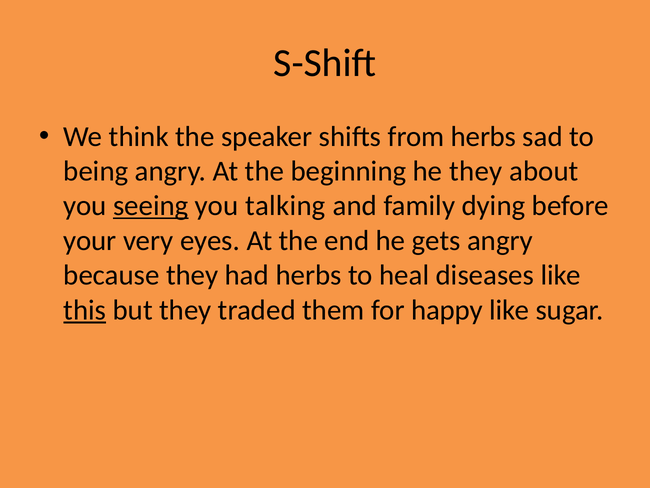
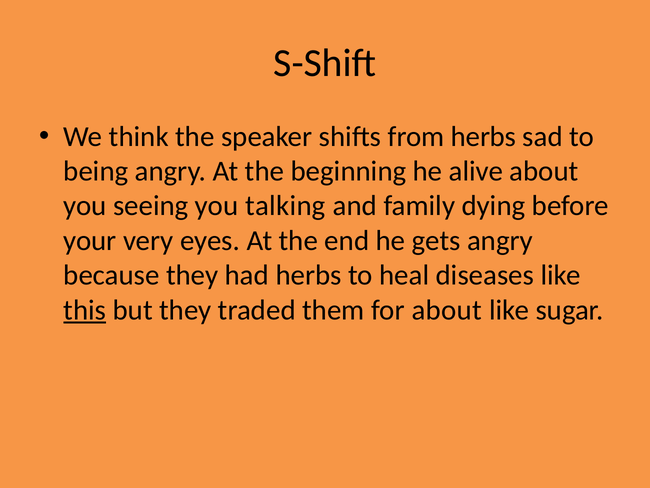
he they: they -> alive (476, 171)
seeing underline: present -> none (151, 206)
for happy: happy -> about (447, 310)
